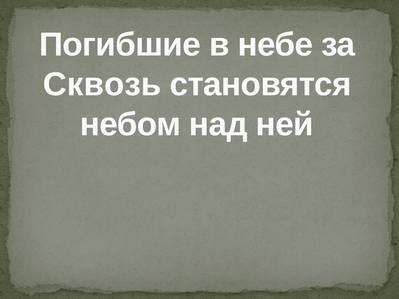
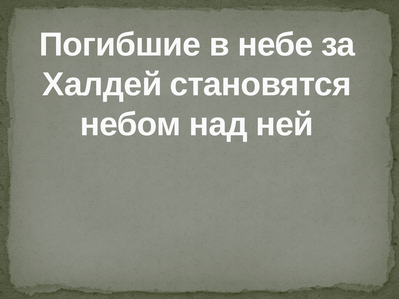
Сквозь: Сквозь -> Халдей (102, 85)
